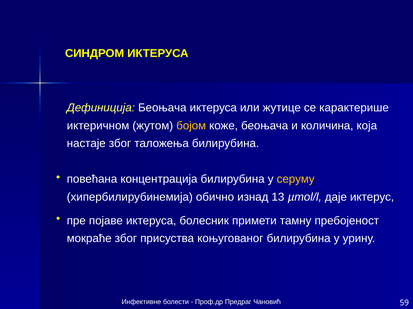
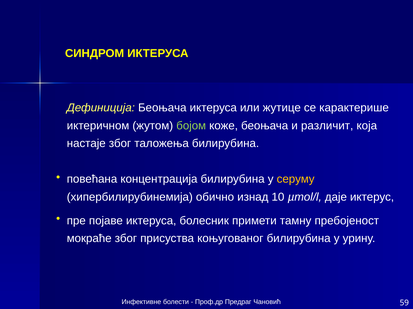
бојом colour: yellow -> light green (191, 126)
количина: количина -> различит (327, 126)
13: 13 -> 10 (278, 198)
